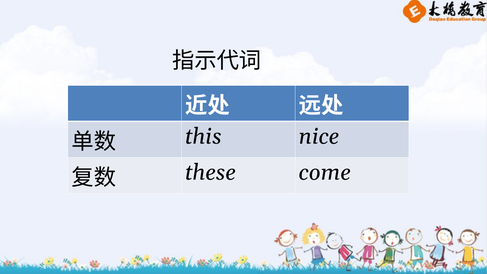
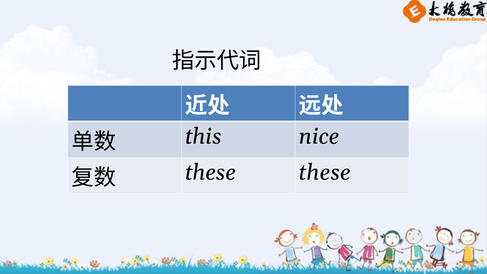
these come: come -> these (325, 173)
